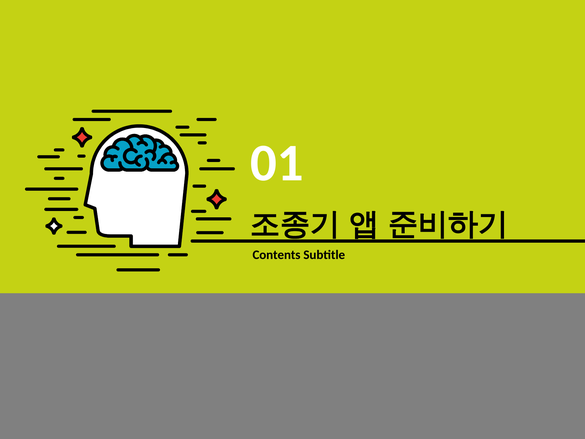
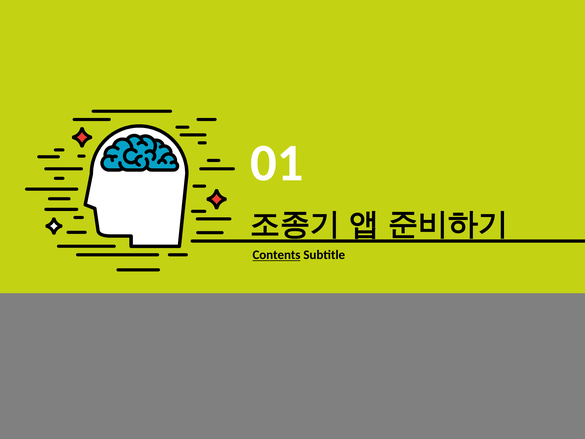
Contents underline: none -> present (277, 255)
